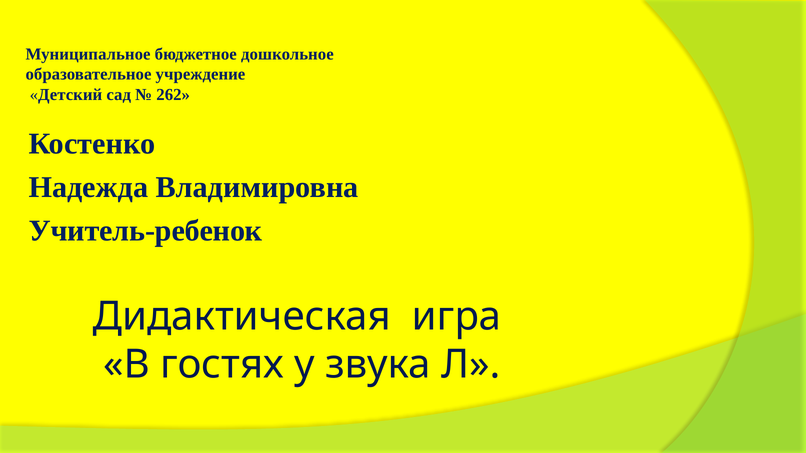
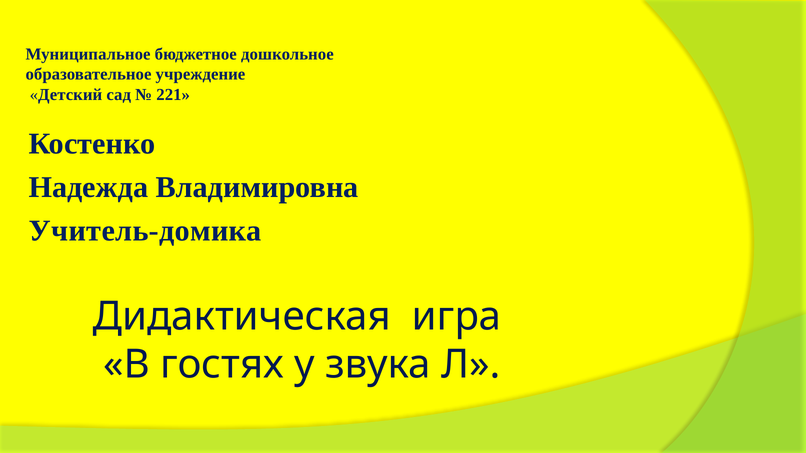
262: 262 -> 221 (173, 95)
Учитель-ребенок: Учитель-ребенок -> Учитель-домика (145, 231)
